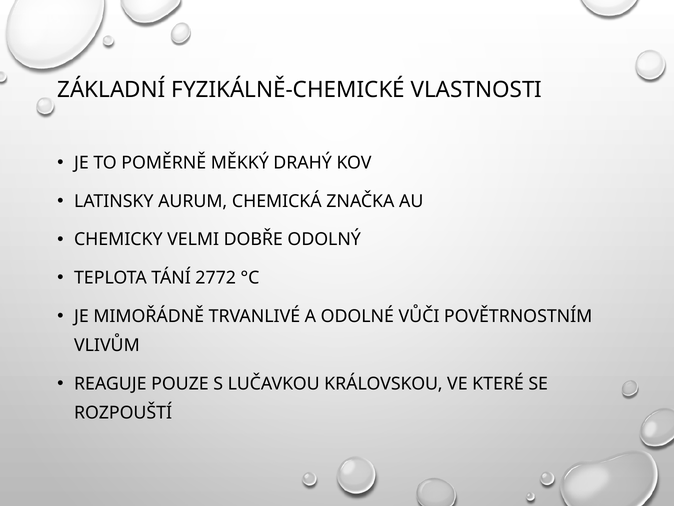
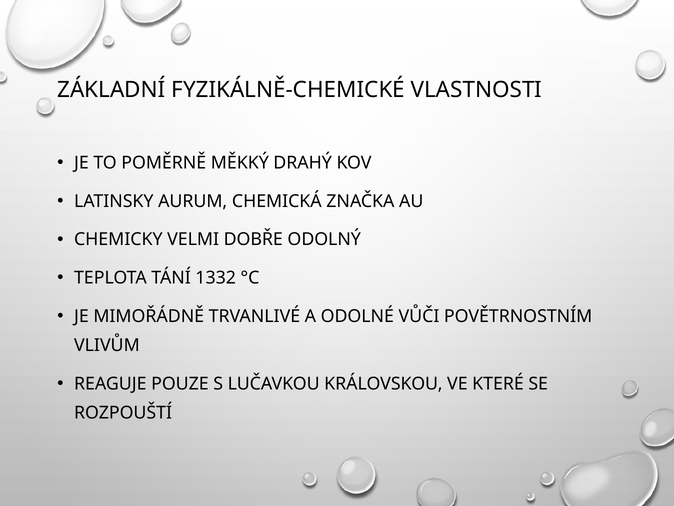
2772: 2772 -> 1332 (216, 278)
